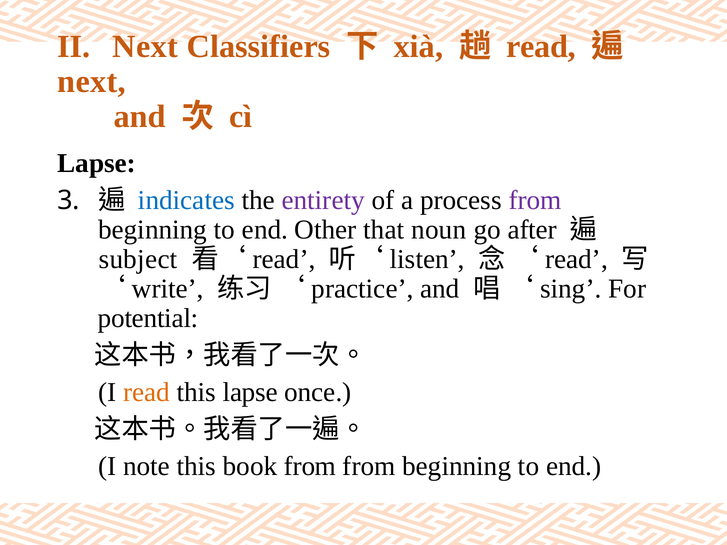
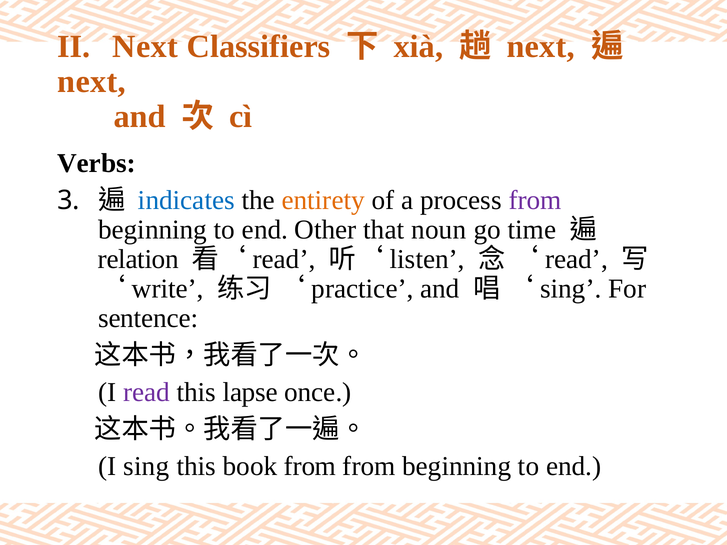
read: read -> next (541, 47)
Lapse: Lapse -> Verbs (97, 163)
entirety colour: purple -> orange (323, 200)
after: after -> time (532, 230)
subject: subject -> relation (138, 259)
potential: potential -> sentence (148, 318)
read colour: orange -> purple (146, 392)
I note: note -> sing (146, 467)
